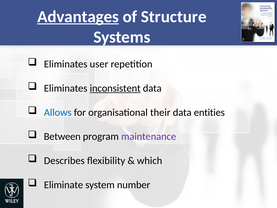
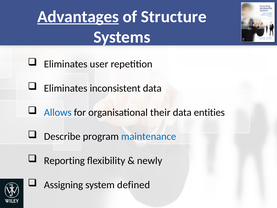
inconsistent underline: present -> none (115, 88)
Between: Between -> Describe (62, 136)
maintenance colour: purple -> blue (149, 136)
Describes: Describes -> Reporting (64, 161)
which: which -> newly (150, 161)
Eliminate: Eliminate -> Assigning (64, 185)
number: number -> defined (134, 185)
